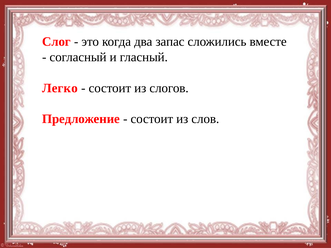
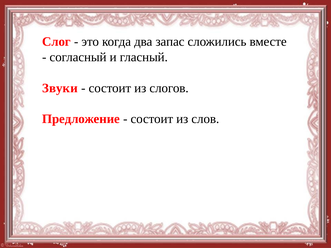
Легко: Легко -> Звуки (60, 88)
